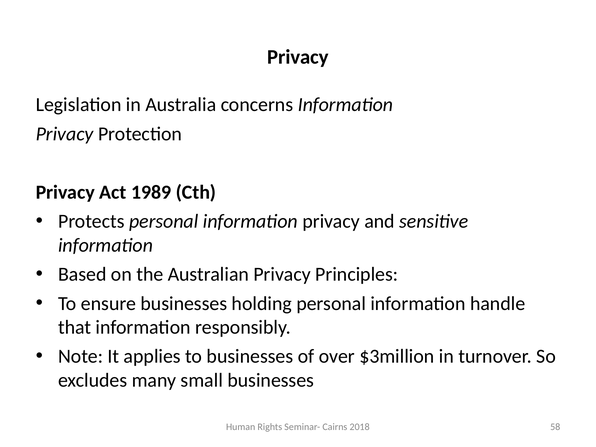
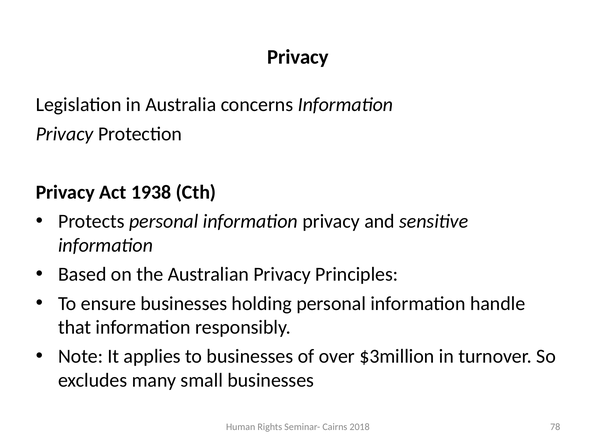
1989: 1989 -> 1938 (151, 192)
58: 58 -> 78 (555, 427)
